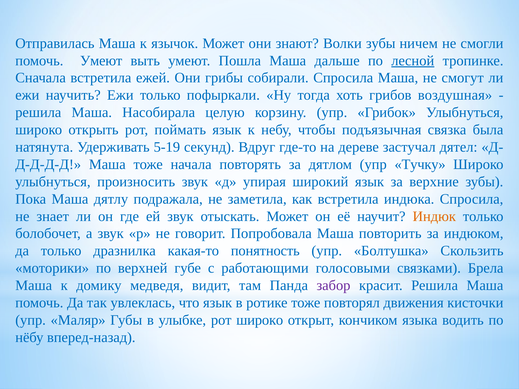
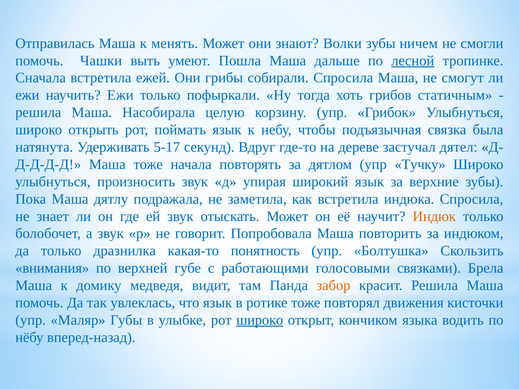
язычок: язычок -> менять (175, 43)
помочь Умеют: Умеют -> Чашки (101, 61)
воздушная: воздушная -> статичным (455, 95)
5-19: 5-19 -> 5-17 (167, 147)
моторики: моторики -> внимания (52, 268)
забор colour: purple -> orange (333, 286)
широко underline: none -> present (260, 320)
